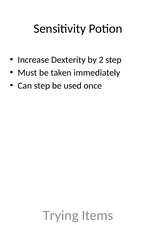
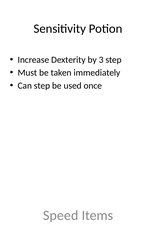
2: 2 -> 3 (101, 60)
Trying: Trying -> Speed (61, 216)
